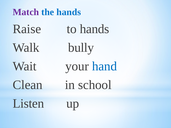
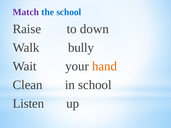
the hands: hands -> school (69, 12)
to hands: hands -> down (94, 29)
hand colour: blue -> orange (104, 66)
